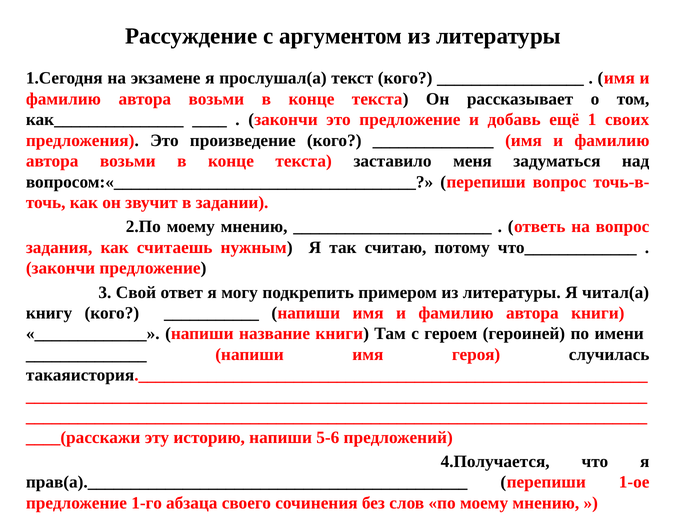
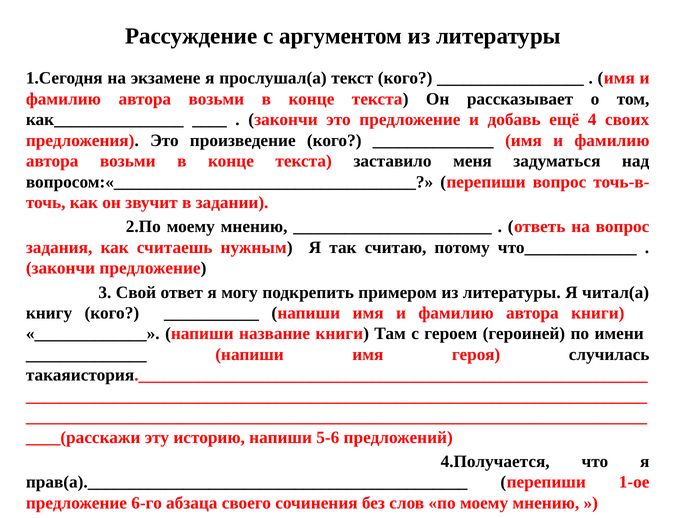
1: 1 -> 4 (592, 120)
1-го: 1-го -> 6-го (147, 503)
